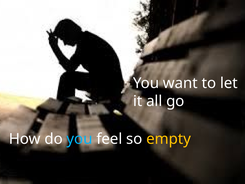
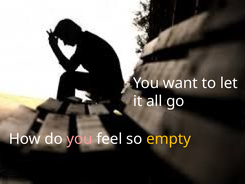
you colour: light blue -> pink (80, 139)
